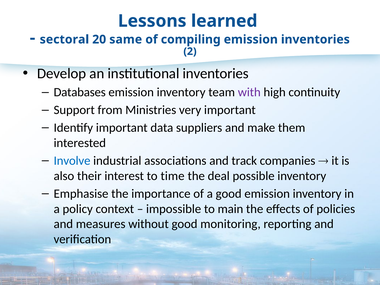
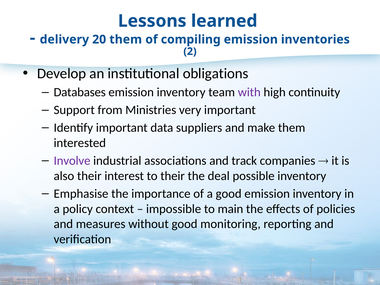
sectoral: sectoral -> delivery (64, 39)
20 same: same -> them (126, 39)
institutional inventories: inventories -> obligations (216, 73)
Involve colour: blue -> purple (72, 161)
to time: time -> their (173, 176)
